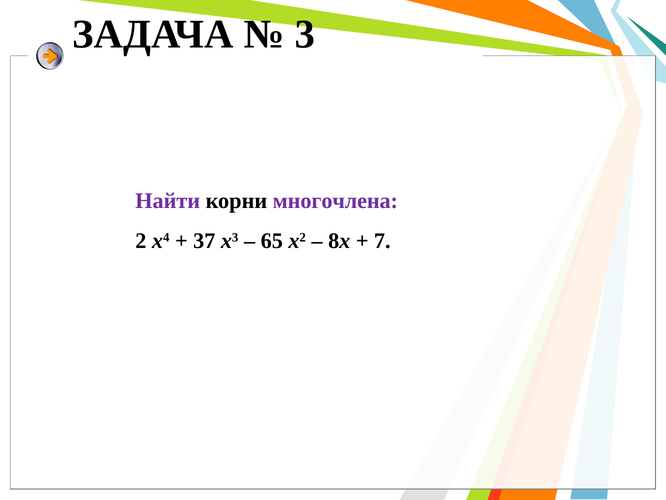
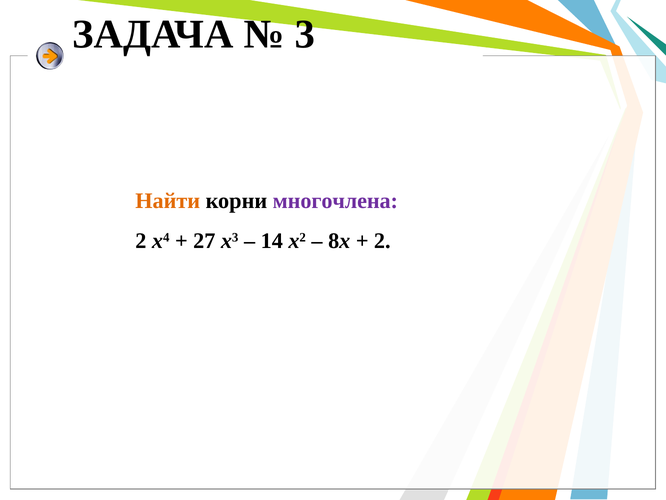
Найти colour: purple -> orange (168, 201)
37: 37 -> 27 (204, 241)
65: 65 -> 14 (272, 241)
7: 7 -> 2 (382, 241)
